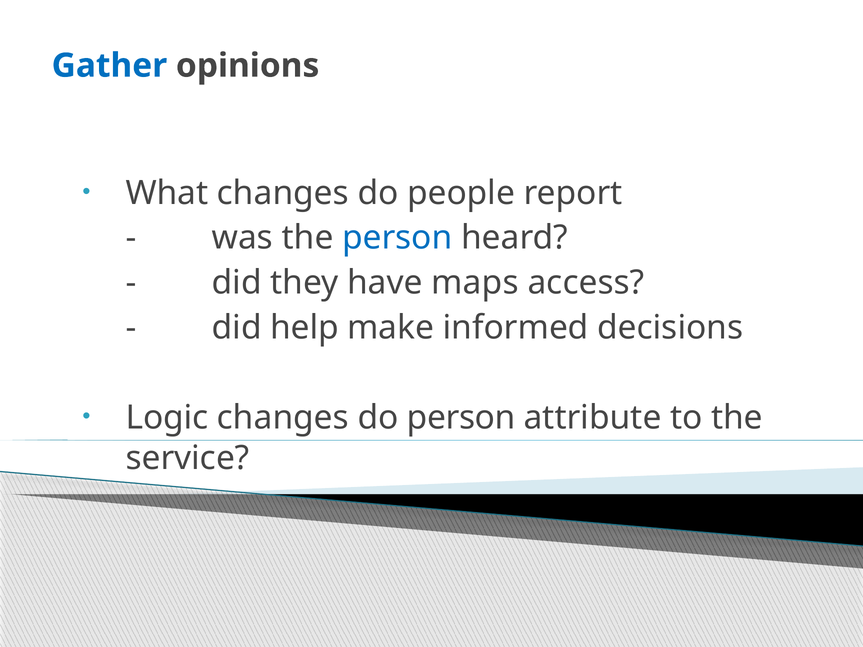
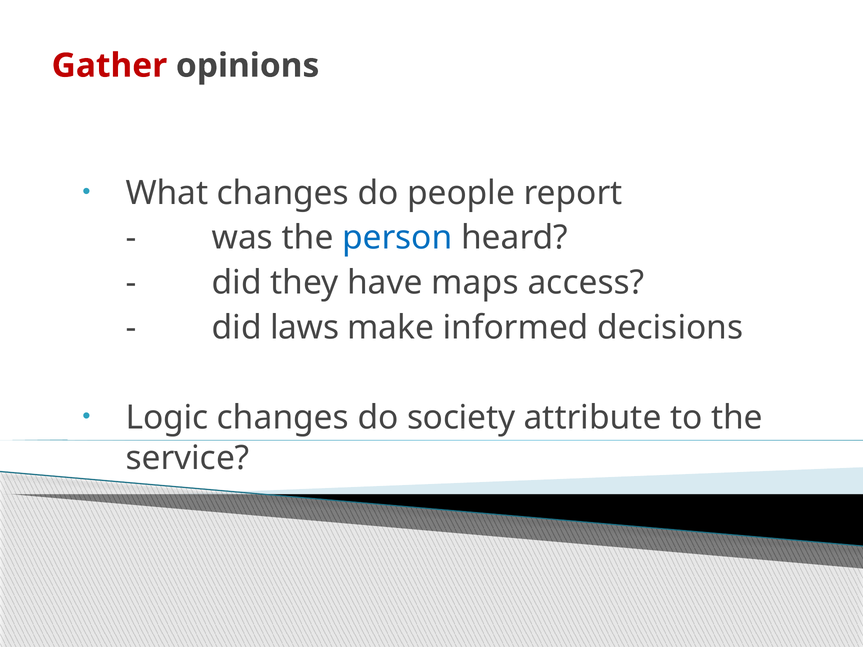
Gather colour: blue -> red (109, 66)
help: help -> laws (305, 328)
do person: person -> society (461, 418)
